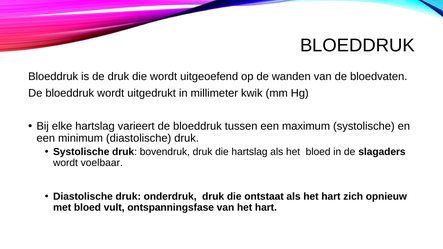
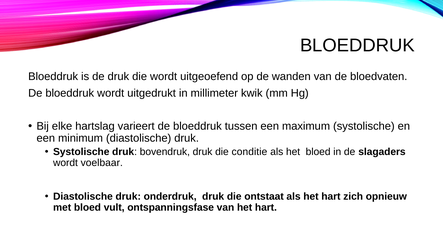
die hartslag: hartslag -> conditie (249, 152)
